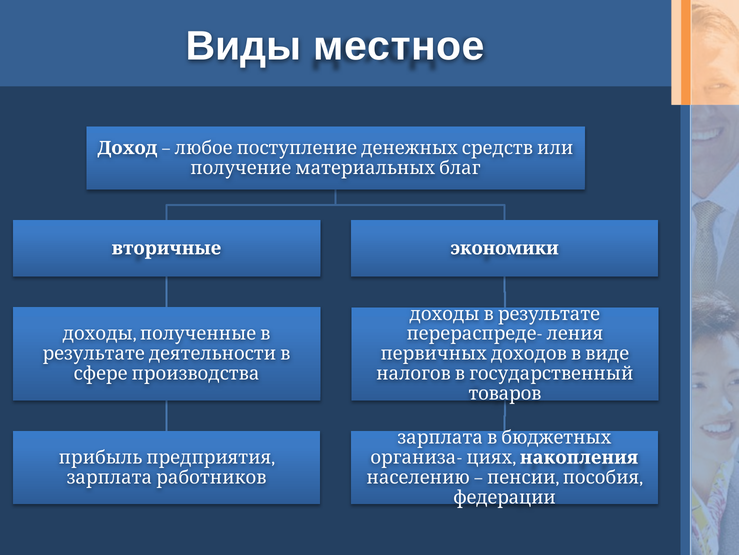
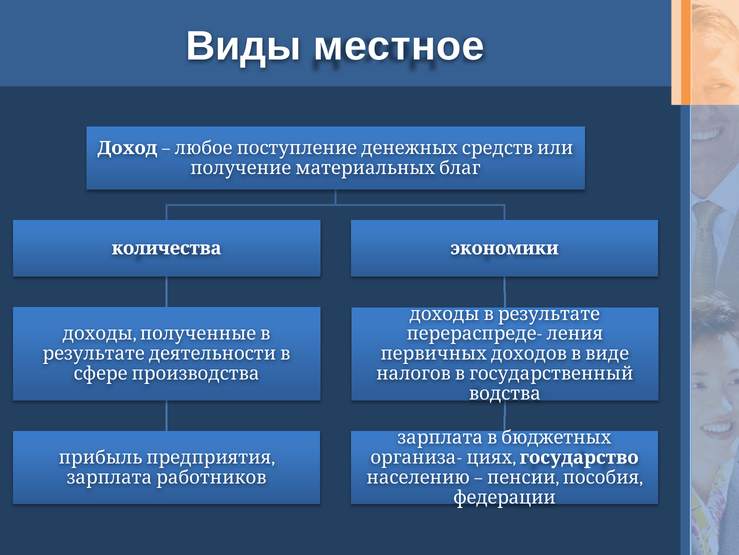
вторичные: вторичные -> количества (167, 248)
товаров: товаров -> водства (505, 393)
накопления: накопления -> государство (579, 457)
